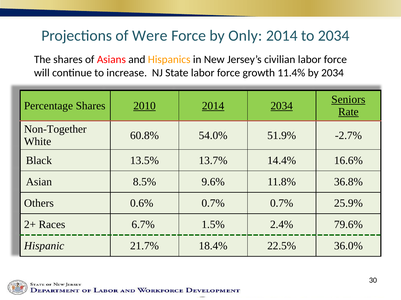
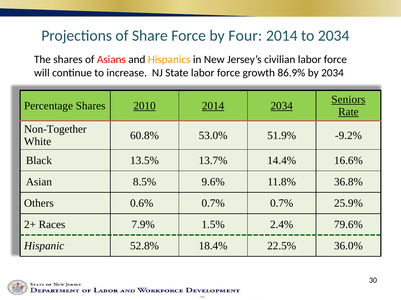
Were: Were -> Share (150, 36)
Only: Only -> Four (245, 36)
11.4%: 11.4% -> 86.9% (291, 73)
54.0%: 54.0% -> 53.0% (213, 136)
-2.7%: -2.7% -> -9.2% (348, 136)
6.7%: 6.7% -> 7.9% (143, 225)
21.7%: 21.7% -> 52.8% (145, 247)
